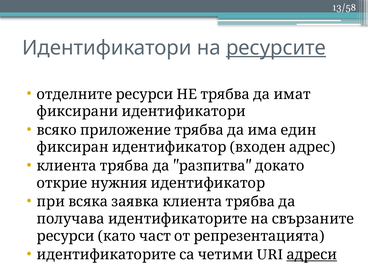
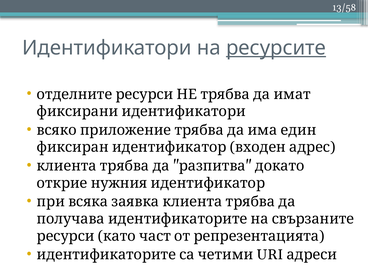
адреси underline: present -> none (312, 255)
